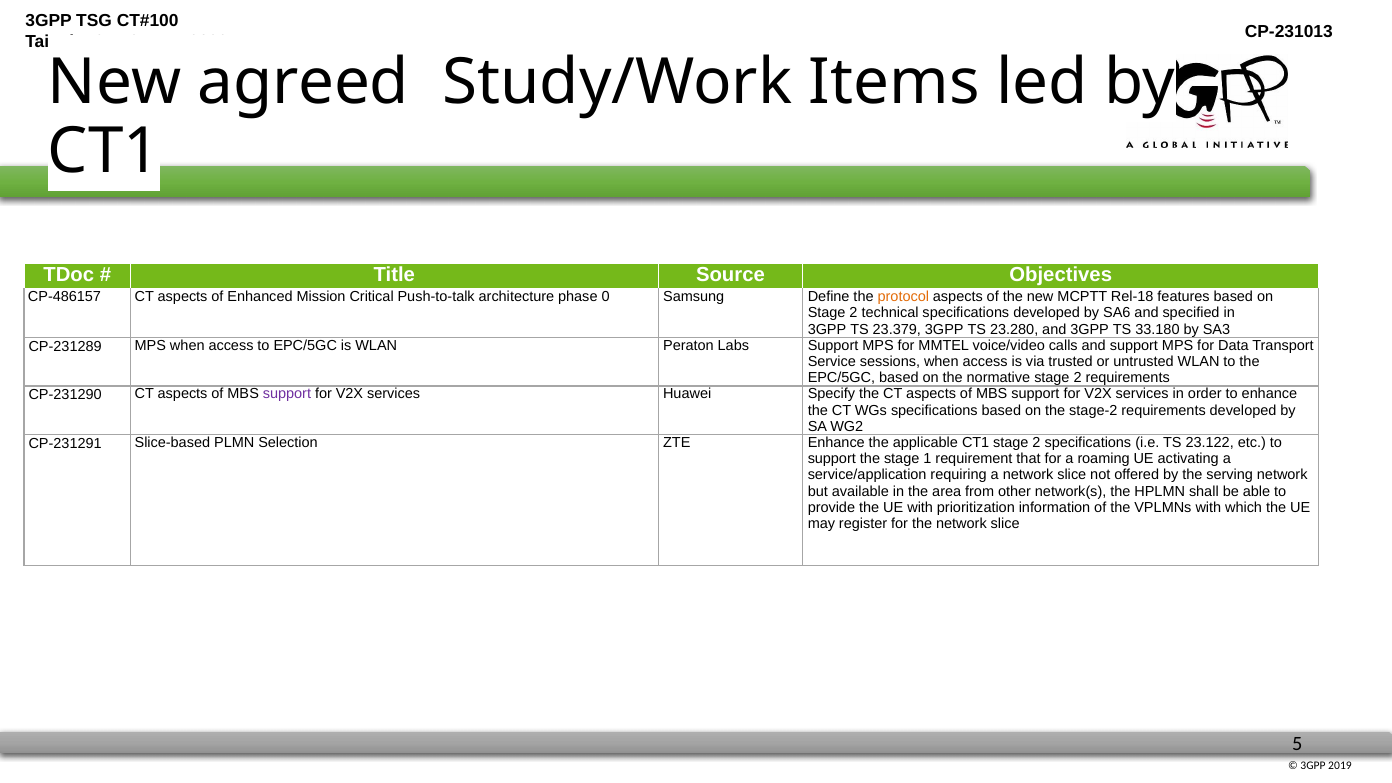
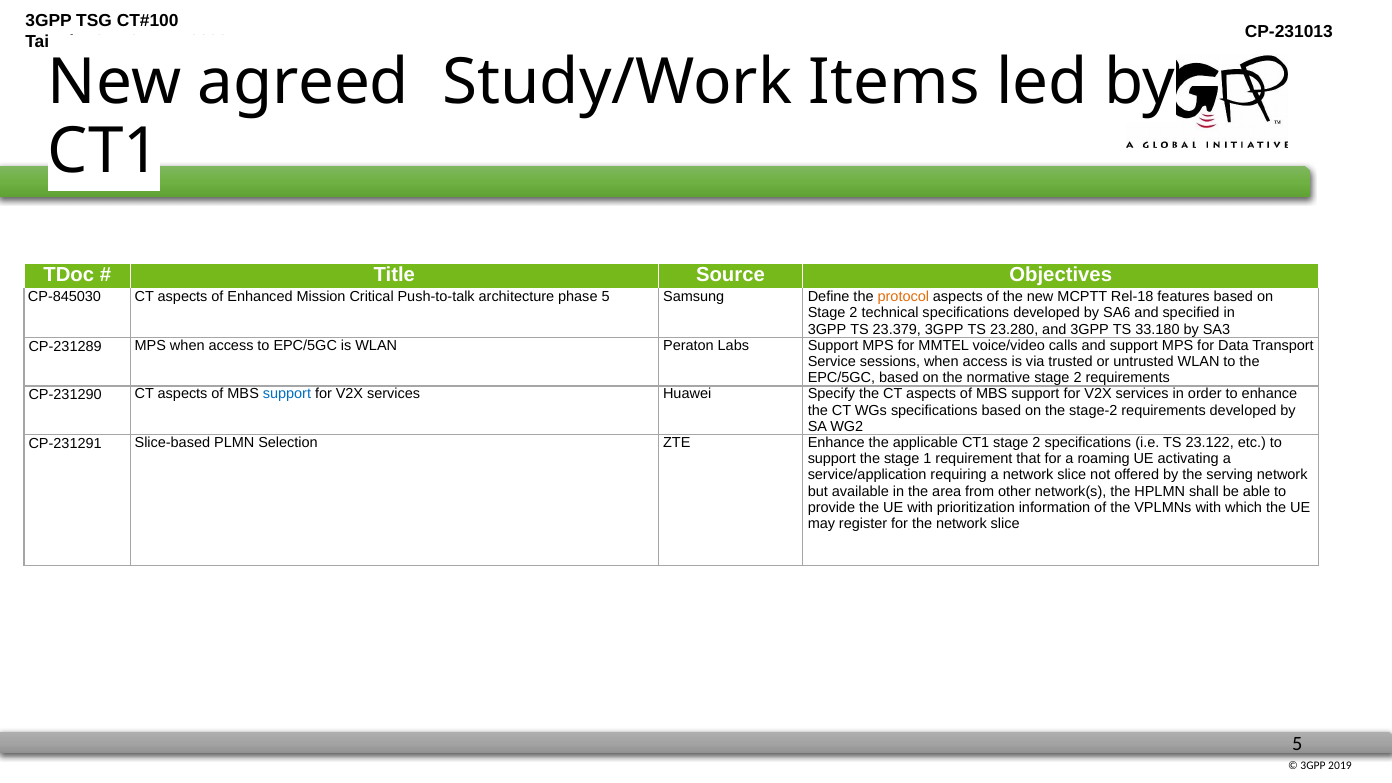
CP-486157: CP-486157 -> CP-845030 (64, 297)
phase 0: 0 -> 5 (606, 297)
support colour: purple -> blue (287, 394)
